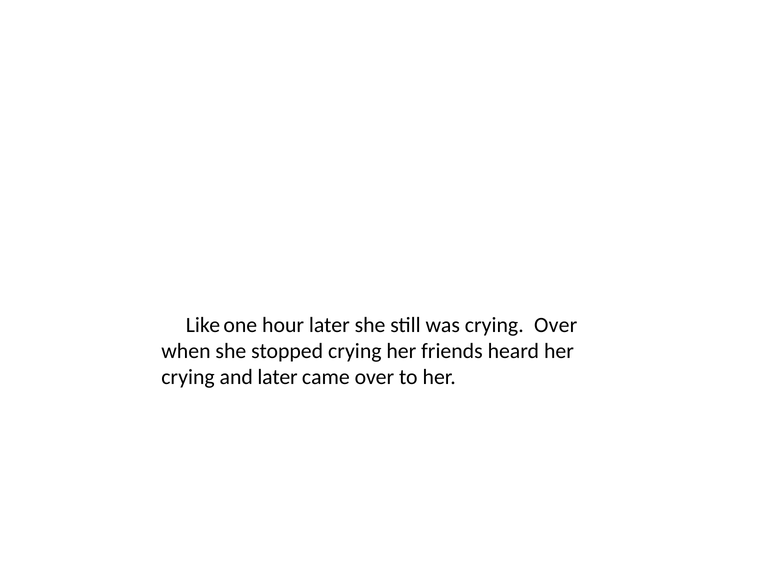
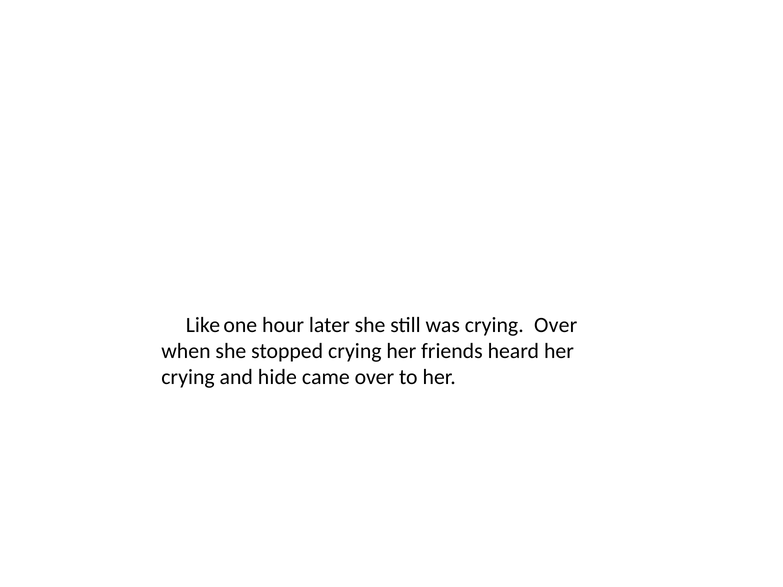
and later: later -> hide (277, 377)
